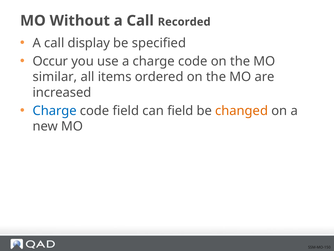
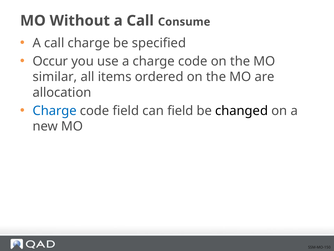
Recorded: Recorded -> Consume (184, 22)
call display: display -> charge (89, 43)
increased: increased -> allocation (62, 92)
changed colour: orange -> black (242, 111)
